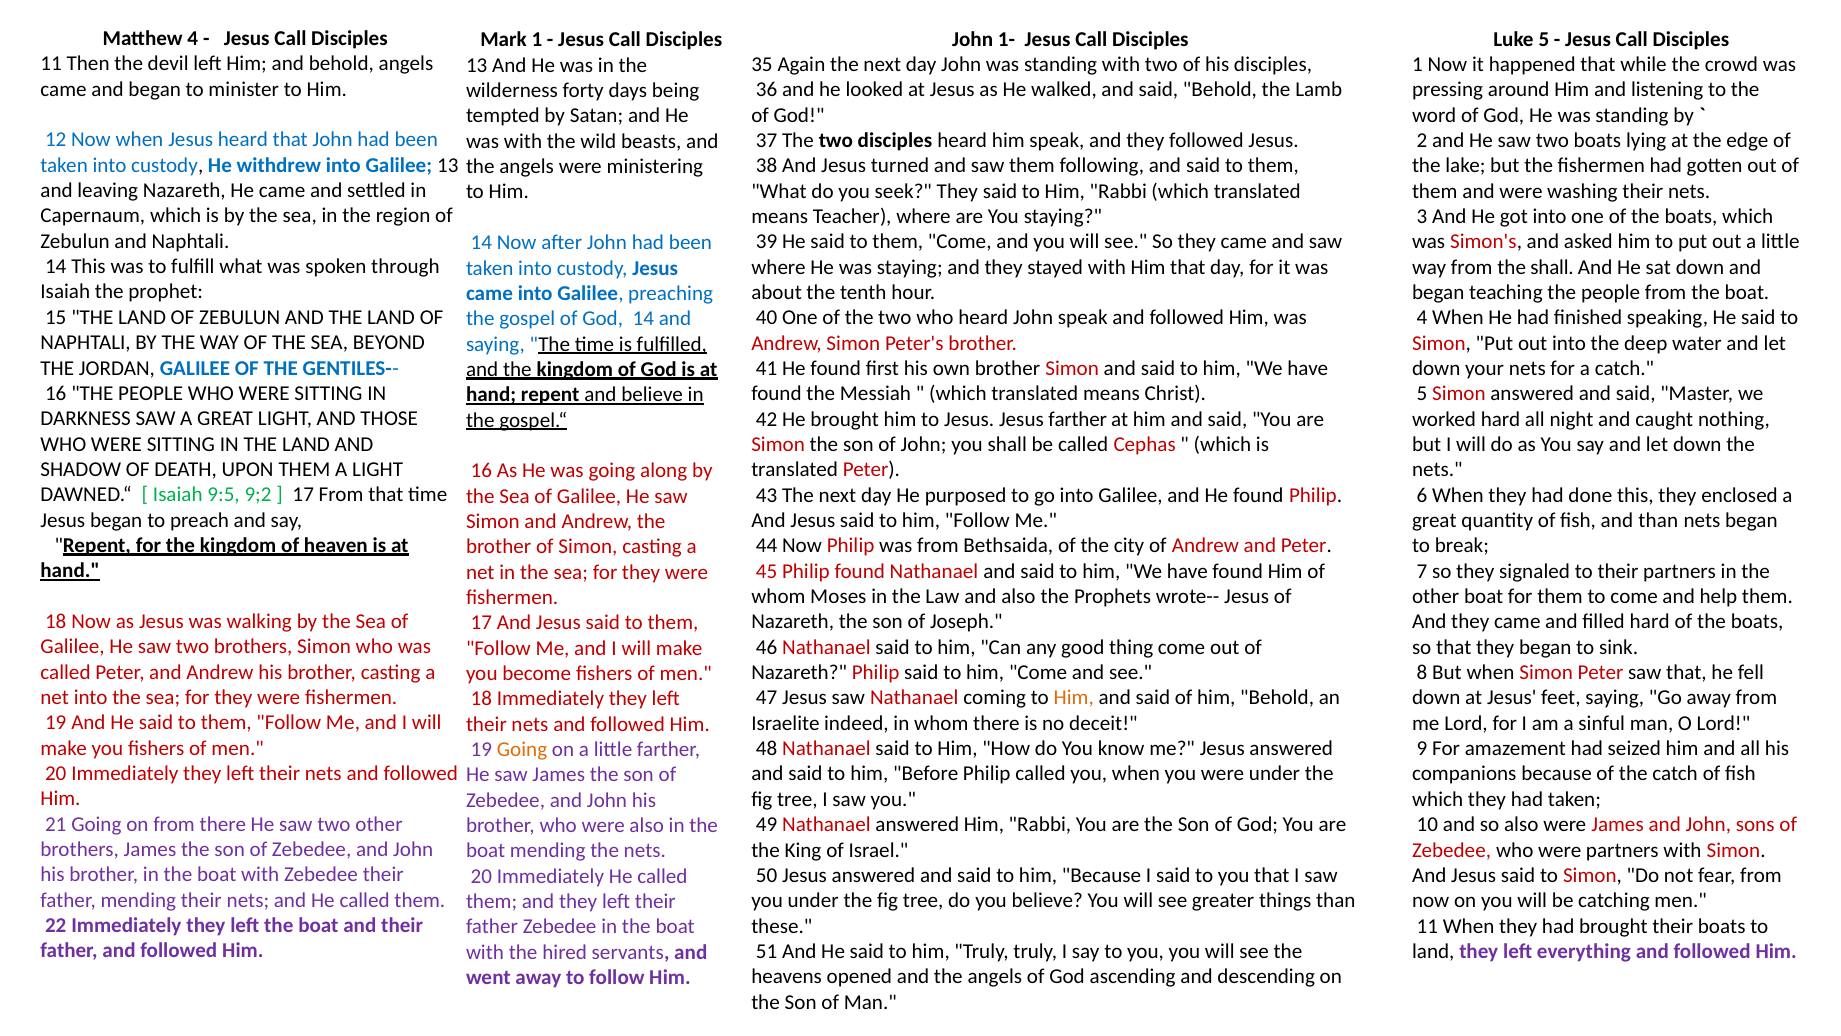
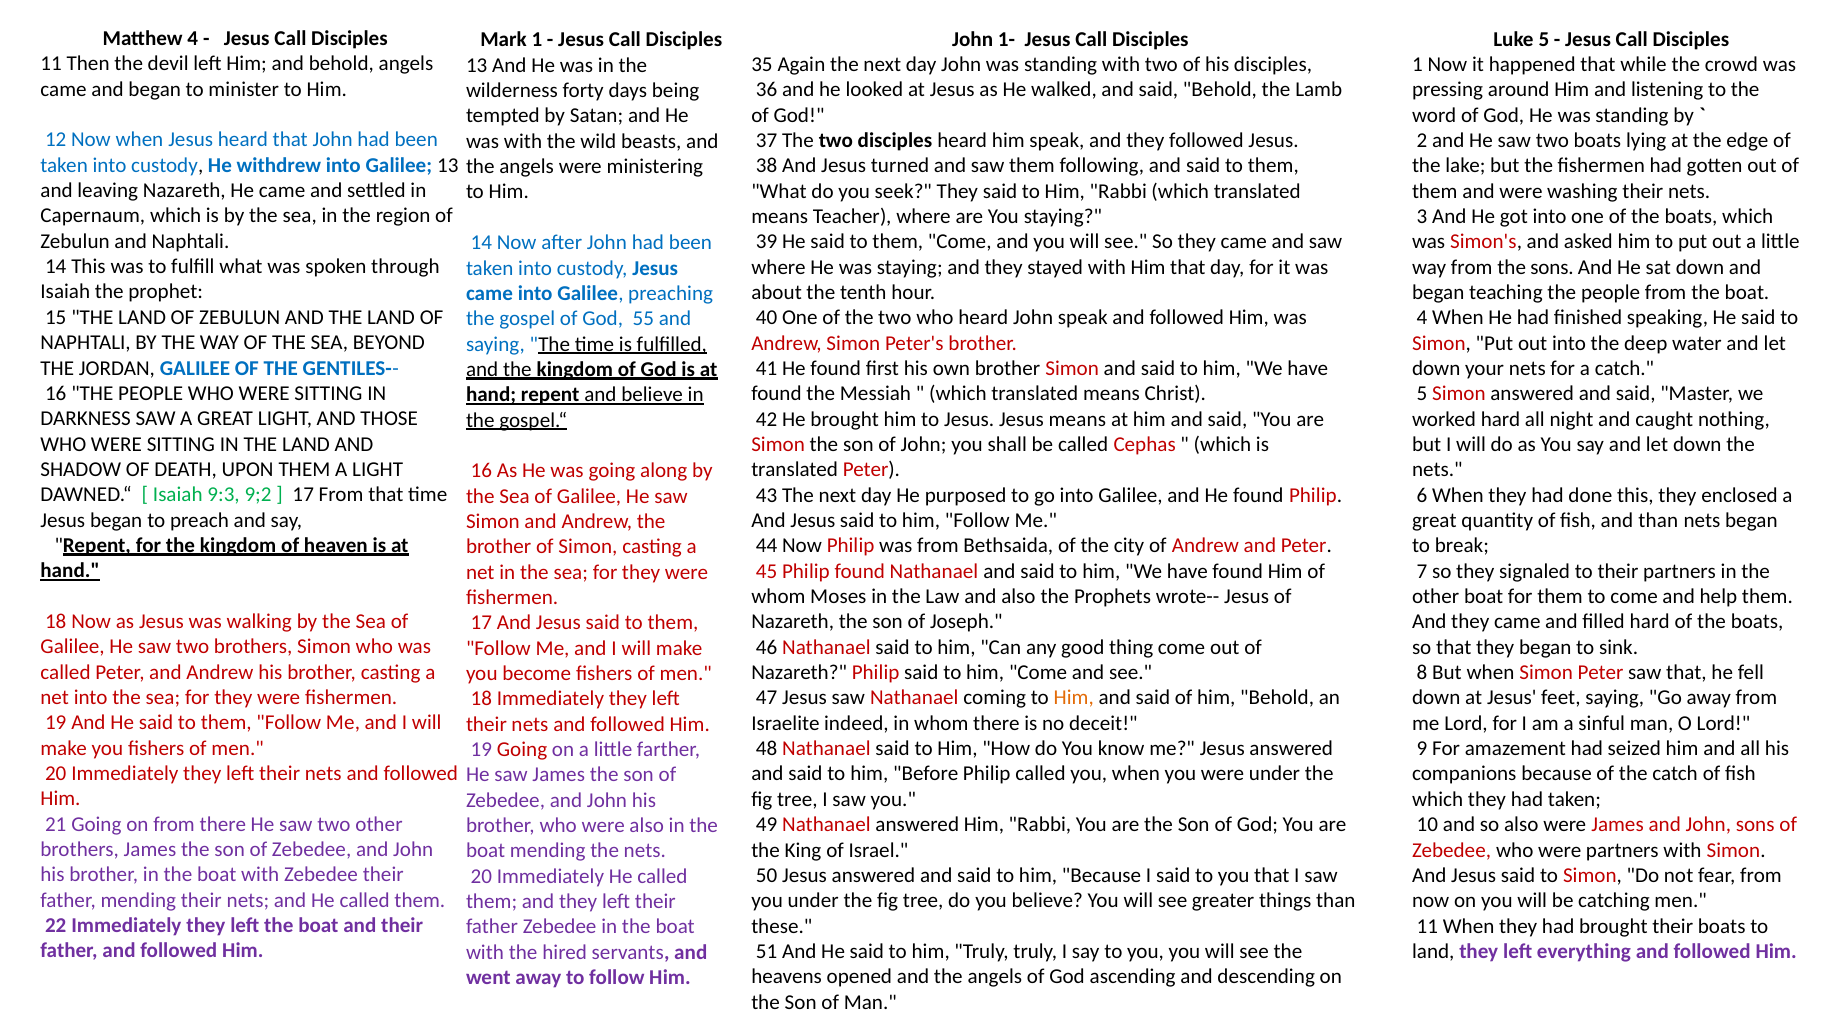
the shall: shall -> sons (1552, 267)
God 14: 14 -> 55 (643, 319)
Jesus farther: farther -> means (1077, 419)
9:5: 9:5 -> 9:3 (224, 495)
Going colour: orange -> red (522, 749)
